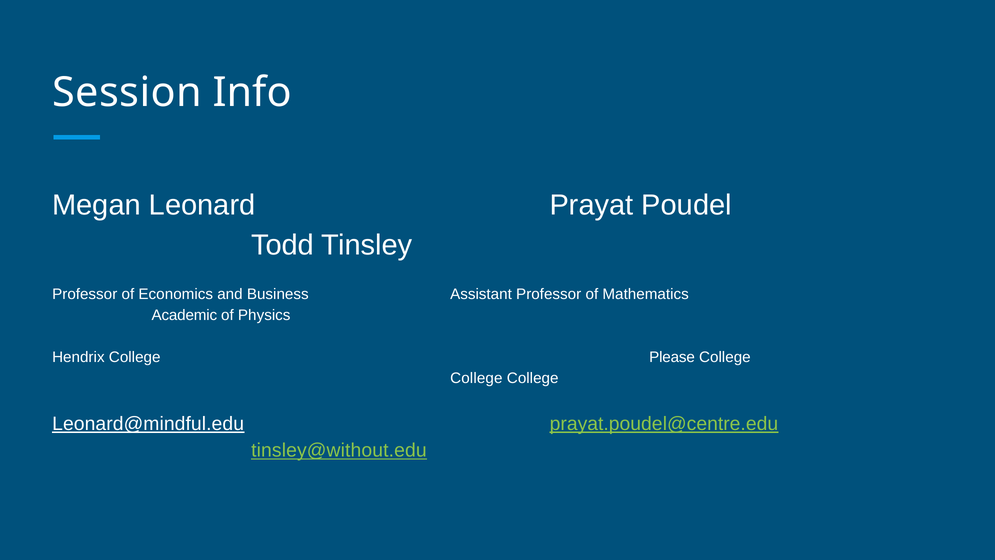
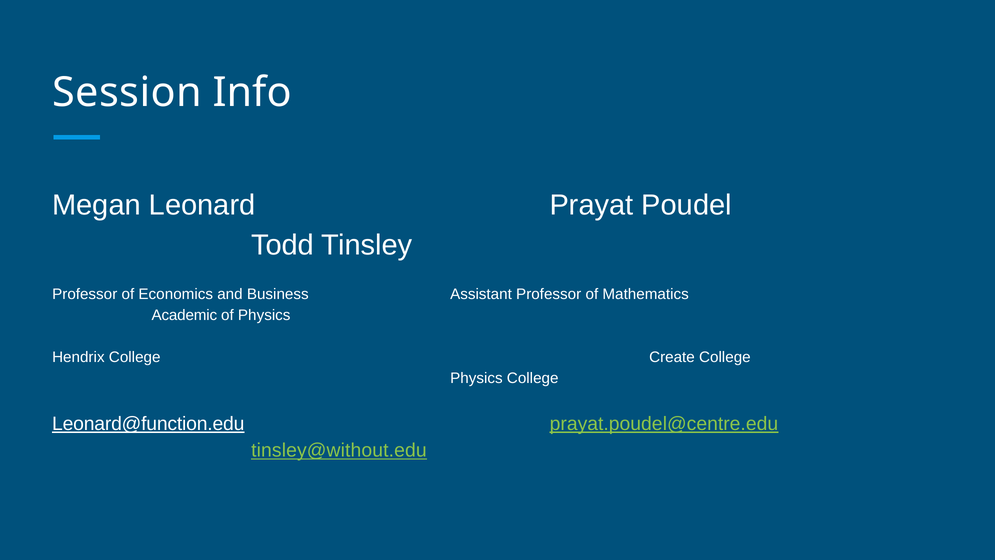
Please: Please -> Create (672, 357)
College: College -> Physics (476, 378)
Leonard@mindful.edu: Leonard@mindful.edu -> Leonard@function.edu (148, 423)
